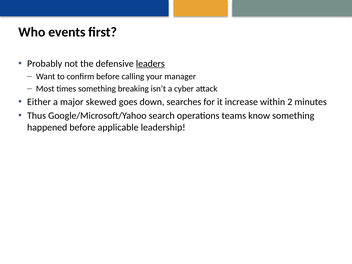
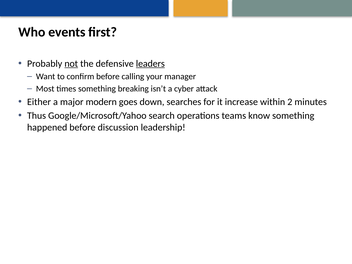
not underline: none -> present (71, 64)
skewed: skewed -> modern (101, 102)
applicable: applicable -> discussion (118, 127)
